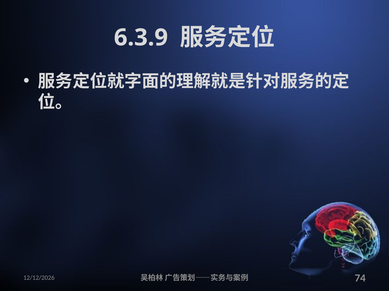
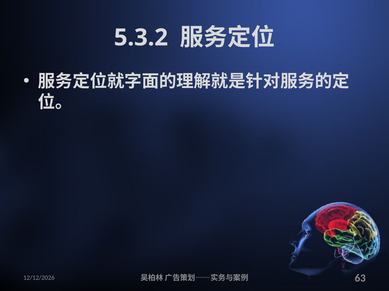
6.3.9: 6.3.9 -> 5.3.2 (141, 38)
74: 74 -> 63 (360, 279)
